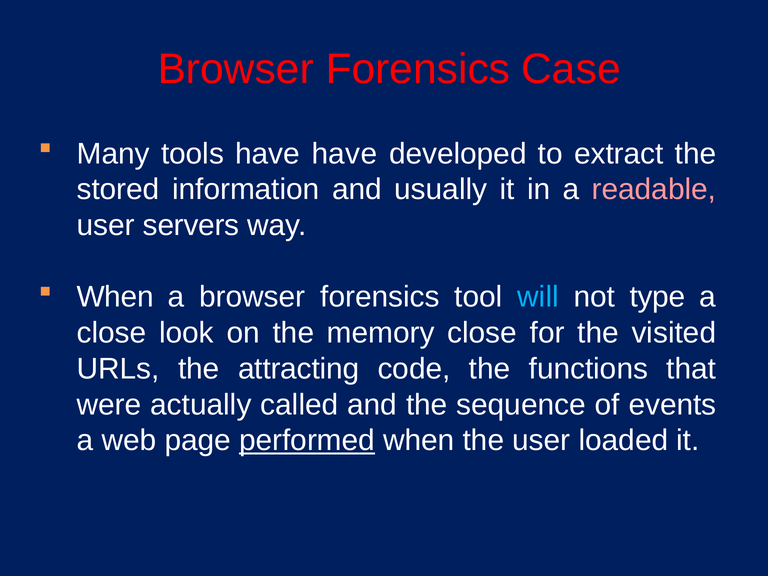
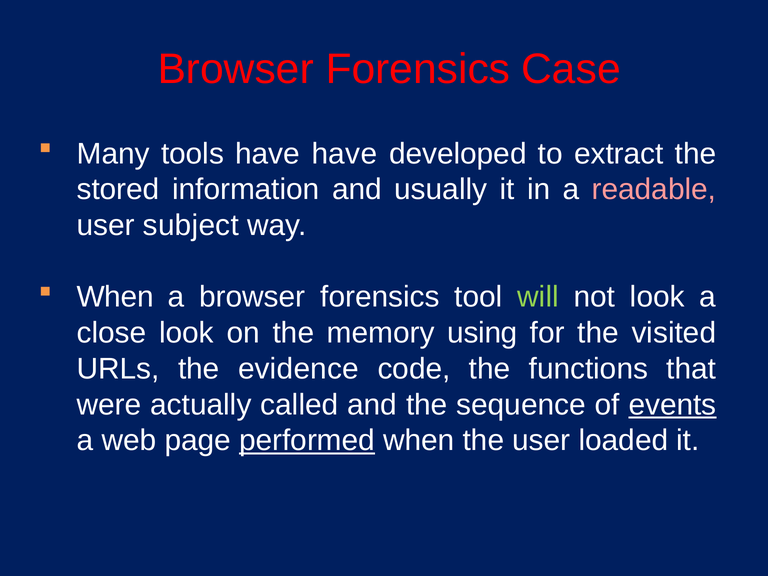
servers: servers -> subject (191, 225)
will colour: light blue -> light green (538, 297)
not type: type -> look (657, 297)
memory close: close -> using (482, 333)
attracting: attracting -> evidence (298, 369)
events underline: none -> present (672, 405)
